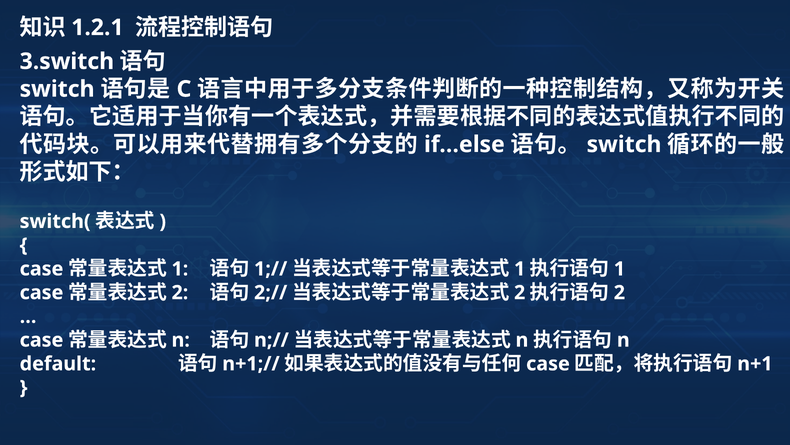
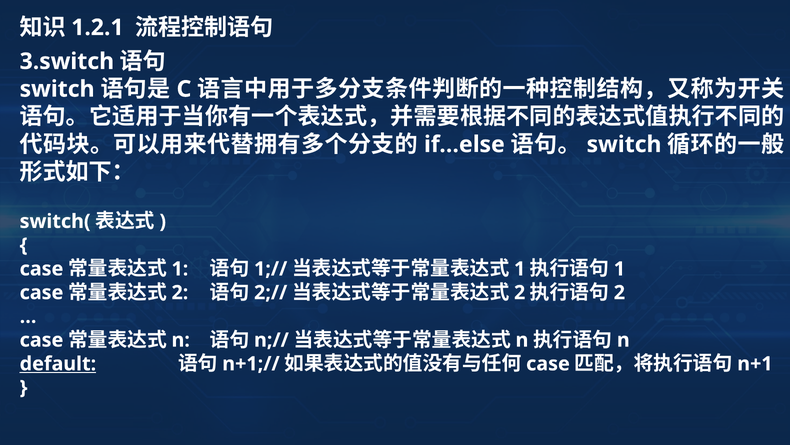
default underline: none -> present (58, 363)
